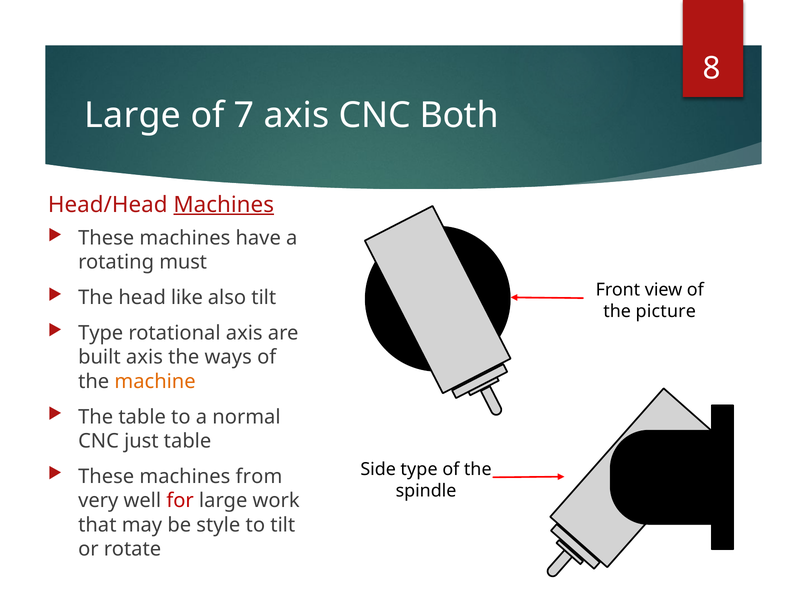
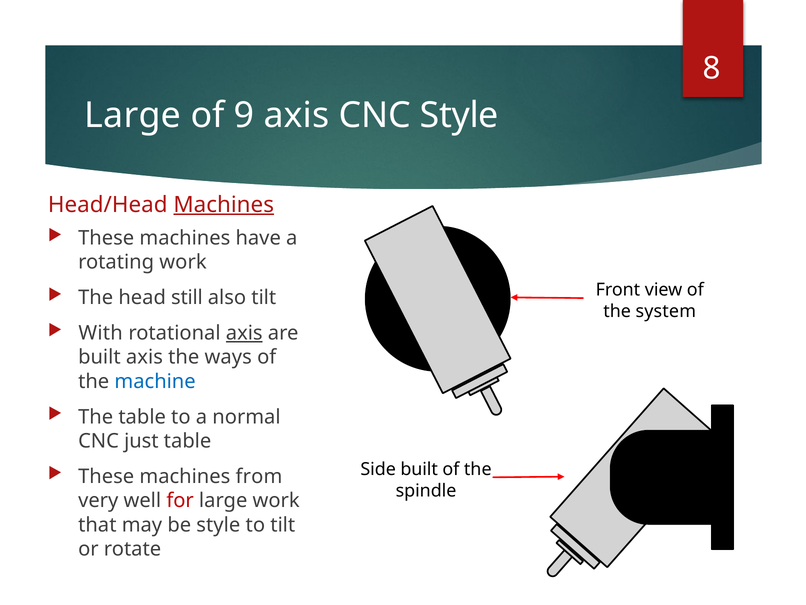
7: 7 -> 9 (244, 115)
CNC Both: Both -> Style (459, 115)
rotating must: must -> work (183, 262)
like: like -> still (187, 297)
picture: picture -> system (666, 311)
Type: Type -> With (101, 333)
axis underline: none -> present (244, 333)
machine colour: orange -> blue (155, 381)
Side type: type -> built (419, 469)
